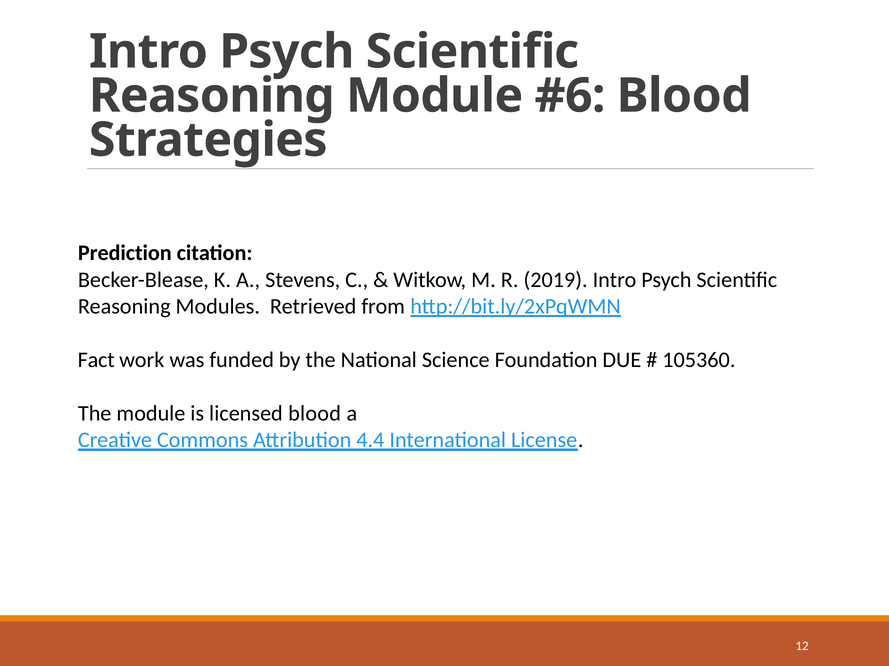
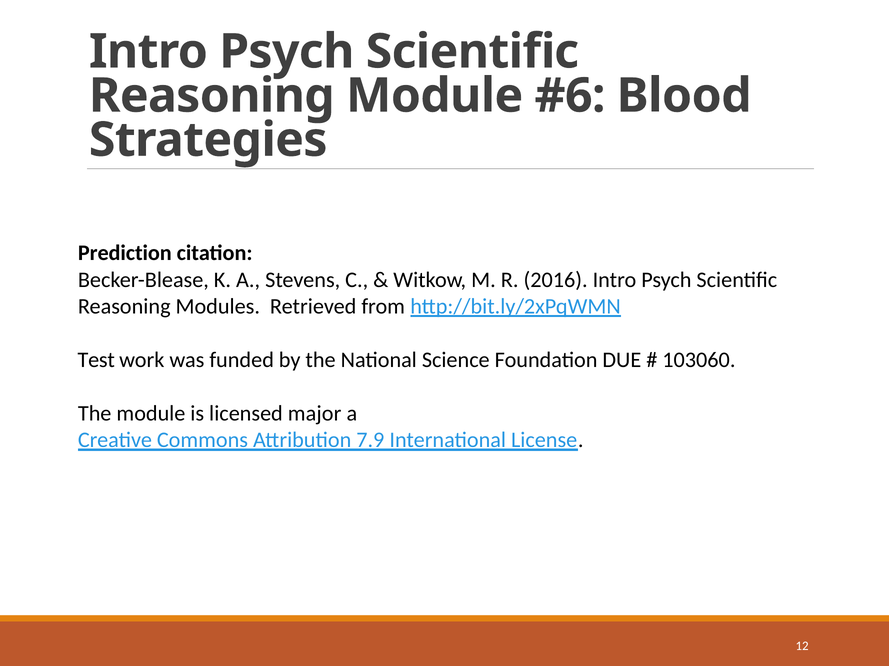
2019: 2019 -> 2016 (556, 280)
Fact: Fact -> Test (96, 361)
105360: 105360 -> 103060 (699, 361)
licensed blood: blood -> major (315, 414)
4.4: 4.4 -> 7.9 (370, 441)
